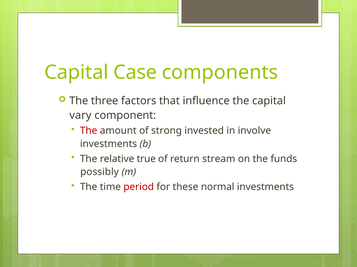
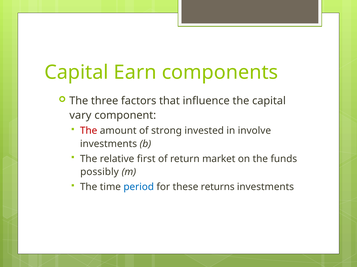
Case: Case -> Earn (135, 72)
true: true -> first (146, 159)
stream: stream -> market (219, 159)
period colour: red -> blue (139, 187)
normal: normal -> returns (218, 187)
